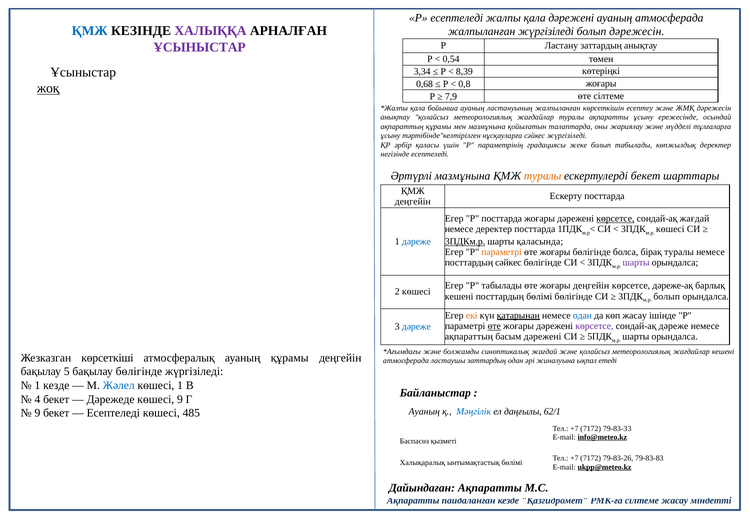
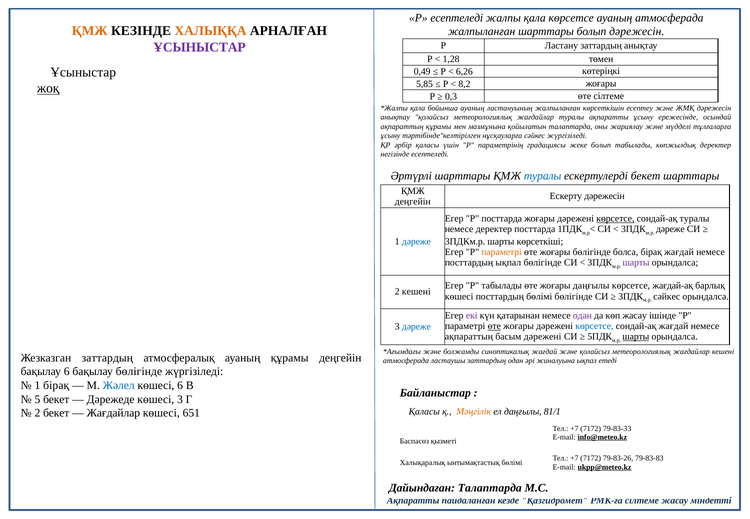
қала дәрежені: дәрежені -> көрсетсе (571, 18)
ҚМЖ colour: blue -> orange (90, 31)
ХАЛЫҚҚА colour: purple -> orange (210, 31)
жалпыланған жүргізіледі: жүргізіледі -> шарттары (546, 32)
0,54: 0,54 -> 1,28 (451, 59)
3,34: 3,34 -> 0,49 (422, 72)
8,39: 8,39 -> 6,26 (464, 72)
0,68: 0,68 -> 5,85 (425, 84)
0,8: 0,8 -> 8,2 (464, 84)
7,9: 7,9 -> 0,3 (451, 96)
Әртүрлі мазмұнына: мазмұнына -> шарттары (463, 176)
туралы colour: orange -> blue (543, 176)
Ескерту посттарда: посттарда -> дәрежесін (604, 196)
сондай-ақ жағдай: жағдай -> туралы (695, 219)
көшесі: көшесі -> дәреже (670, 229)
3ПДКм.р underline: present -> none (465, 242)
қаласында: қаласында -> көрсеткіші (540, 242)
бірақ туралы: туралы -> жағдай (679, 252)
посттардың сәйкес: сәйкес -> ықпал (508, 263)
жоғары деңгейін: деңгейін -> даңғылы (591, 286)
дәреже-ақ: дәреже-ақ -> жағдай-ақ (673, 286)
2 көшесі: көшесі -> кешені (416, 292)
кешені: кешені -> көшесі (459, 296)
болып: болып -> сәйкес (667, 296)
екі colour: orange -> purple (472, 316)
қатарынан underline: present -> none (518, 316)
одан colour: blue -> purple (582, 316)
көрсетсе colour: purple -> blue (594, 326)
сондай-ақ дәреже: дәреже -> жағдай (674, 326)
шарты underline: none -> present (636, 337)
Жезказган көрсеткіші: көрсеткіші -> заттардың (107, 358)
бақылау 5: 5 -> 6 (67, 372)
1 кезде: кезде -> бірақ (56, 386)
көшесі 1: 1 -> 6 (180, 386)
4: 4 -> 5 (37, 399)
көшесі 9: 9 -> 3 (180, 399)
Ауаның: Ауаның -> Қаласы (424, 412)
Мәңгілік colour: blue -> orange (474, 412)
62/1: 62/1 -> 81/1 (552, 412)
9: 9 -> 2 (37, 413)
Есептеледі: Есептеледі -> Жағдайлар (113, 413)
485: 485 -> 651 (191, 413)
Дайындаған Ақпаратты: Ақпаратты -> Талаптарда (490, 488)
